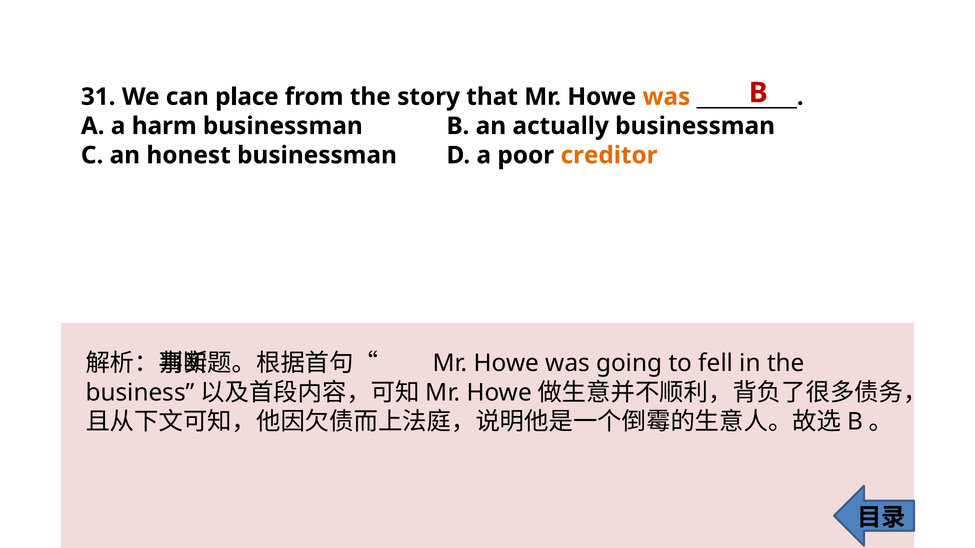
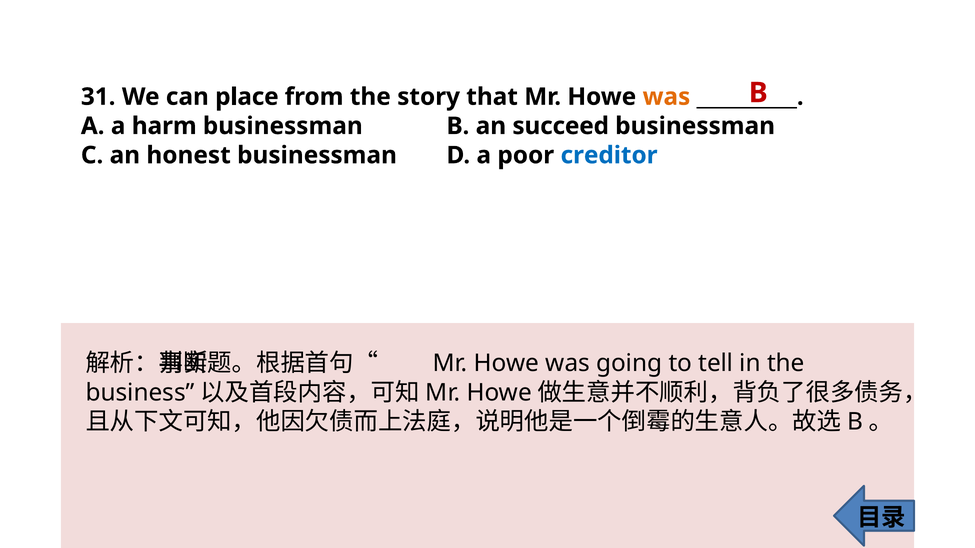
actually: actually -> succeed (561, 126)
creditor colour: orange -> blue (609, 155)
fell: fell -> tell (716, 364)
